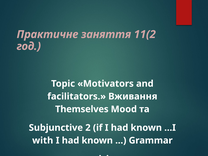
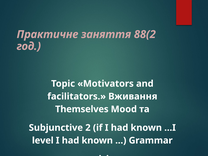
11(2: 11(2 -> 88(2 (145, 34)
with: with -> level (43, 140)
